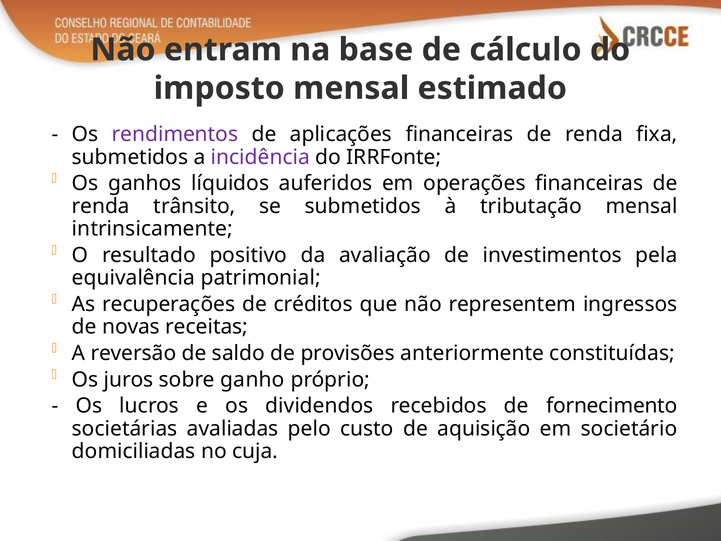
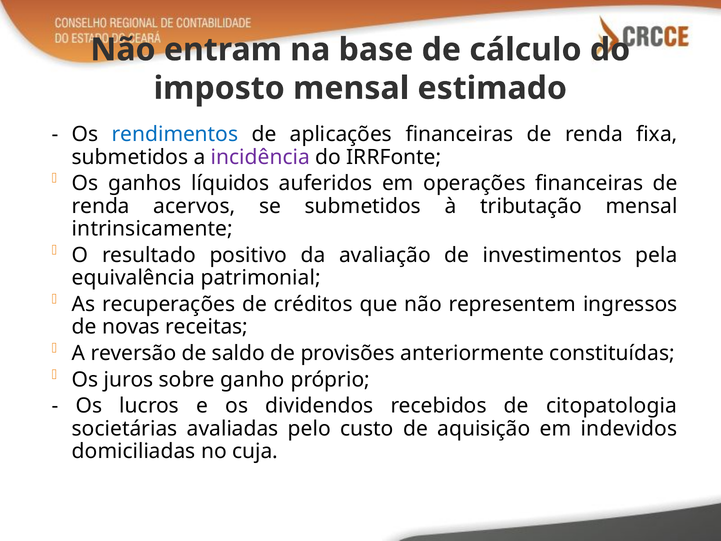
rendimentos colour: purple -> blue (175, 134)
trânsito: trânsito -> acervos (194, 206)
fornecimento: fornecimento -> citopatologia (612, 406)
societário: societário -> indevidos (629, 428)
